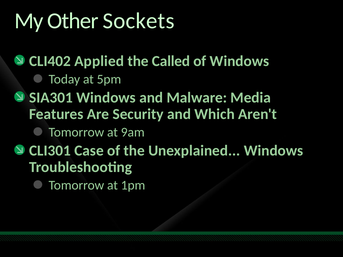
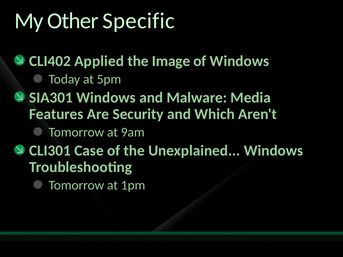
Sockets: Sockets -> Specific (139, 21)
Called: Called -> Image (171, 61)
